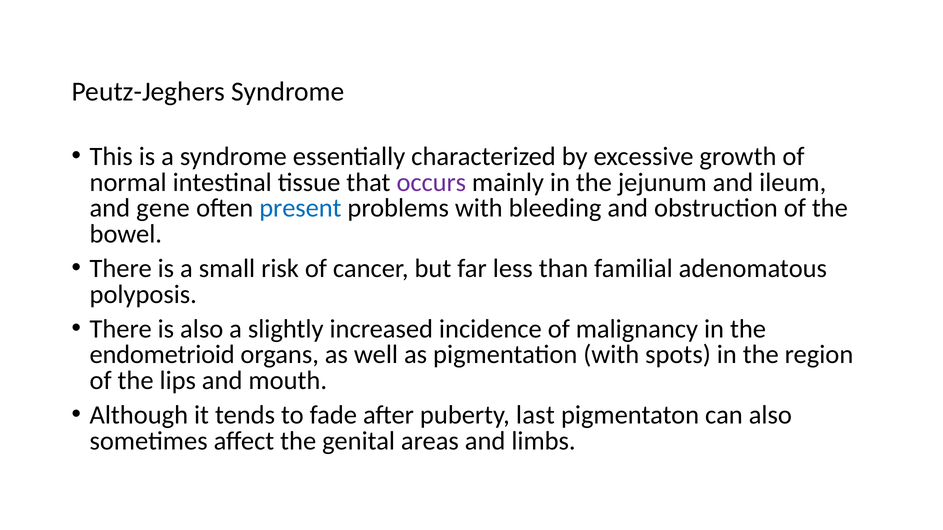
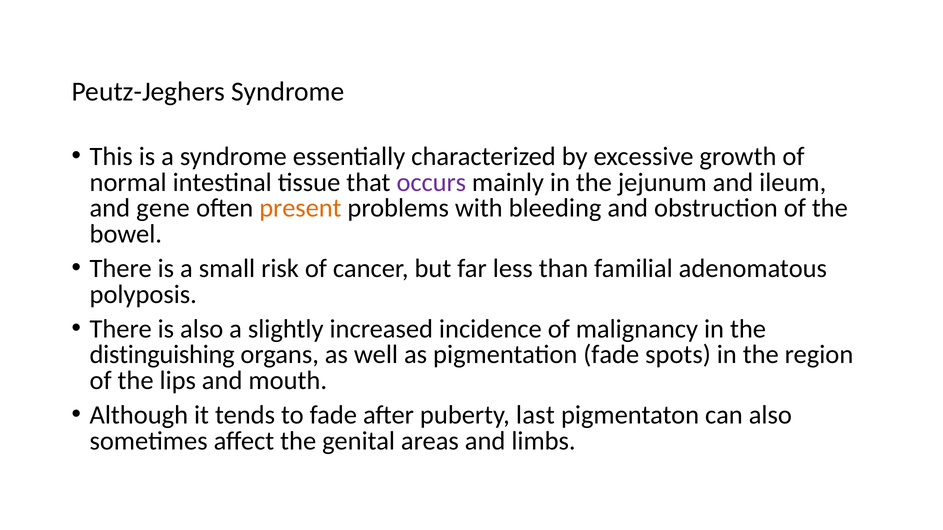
present colour: blue -> orange (300, 208)
endometrioid: endometrioid -> distinguishing (162, 355)
pigmentation with: with -> fade (611, 355)
